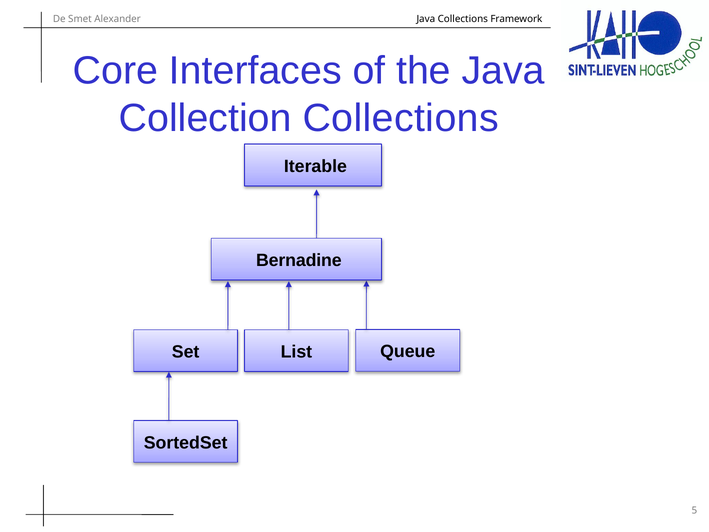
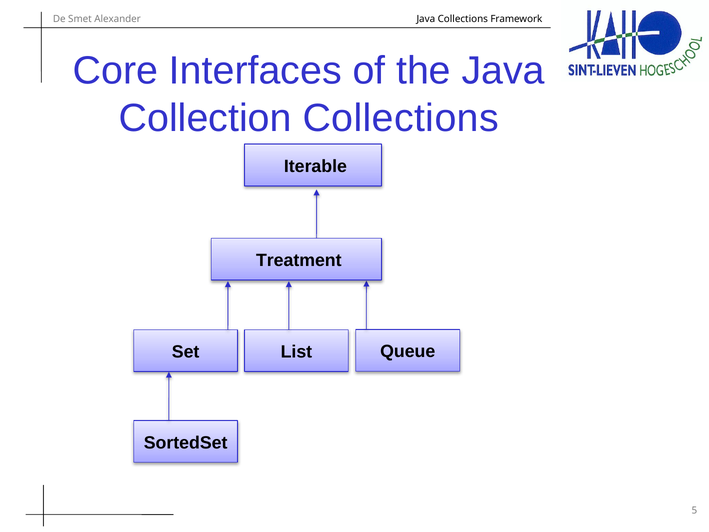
Bernadine: Bernadine -> Treatment (299, 260)
